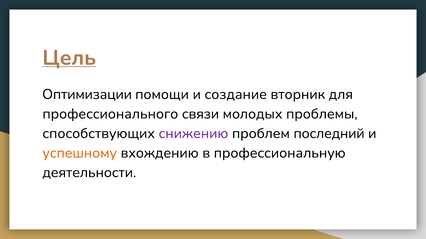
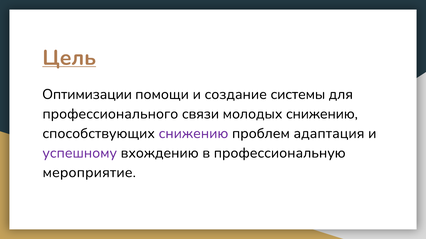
вторник: вторник -> системы (298, 95)
молодых проблемы: проблемы -> снижению (322, 114)
последний: последний -> адаптация (329, 134)
успешному colour: orange -> purple (80, 153)
деятельности: деятельности -> мероприятие (89, 173)
